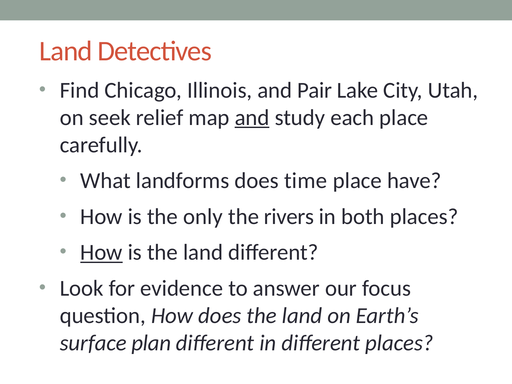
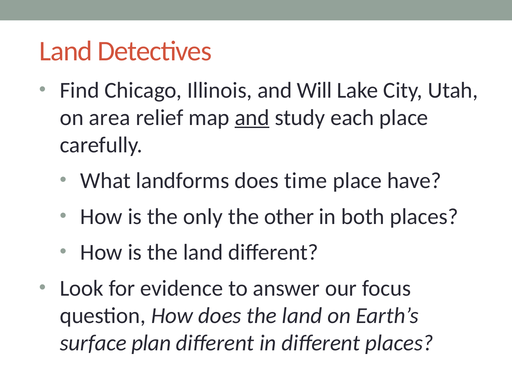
Pair: Pair -> Will (315, 90)
seek: seek -> area (110, 118)
rivers: rivers -> other (289, 217)
How underline: present -> none (101, 252)
